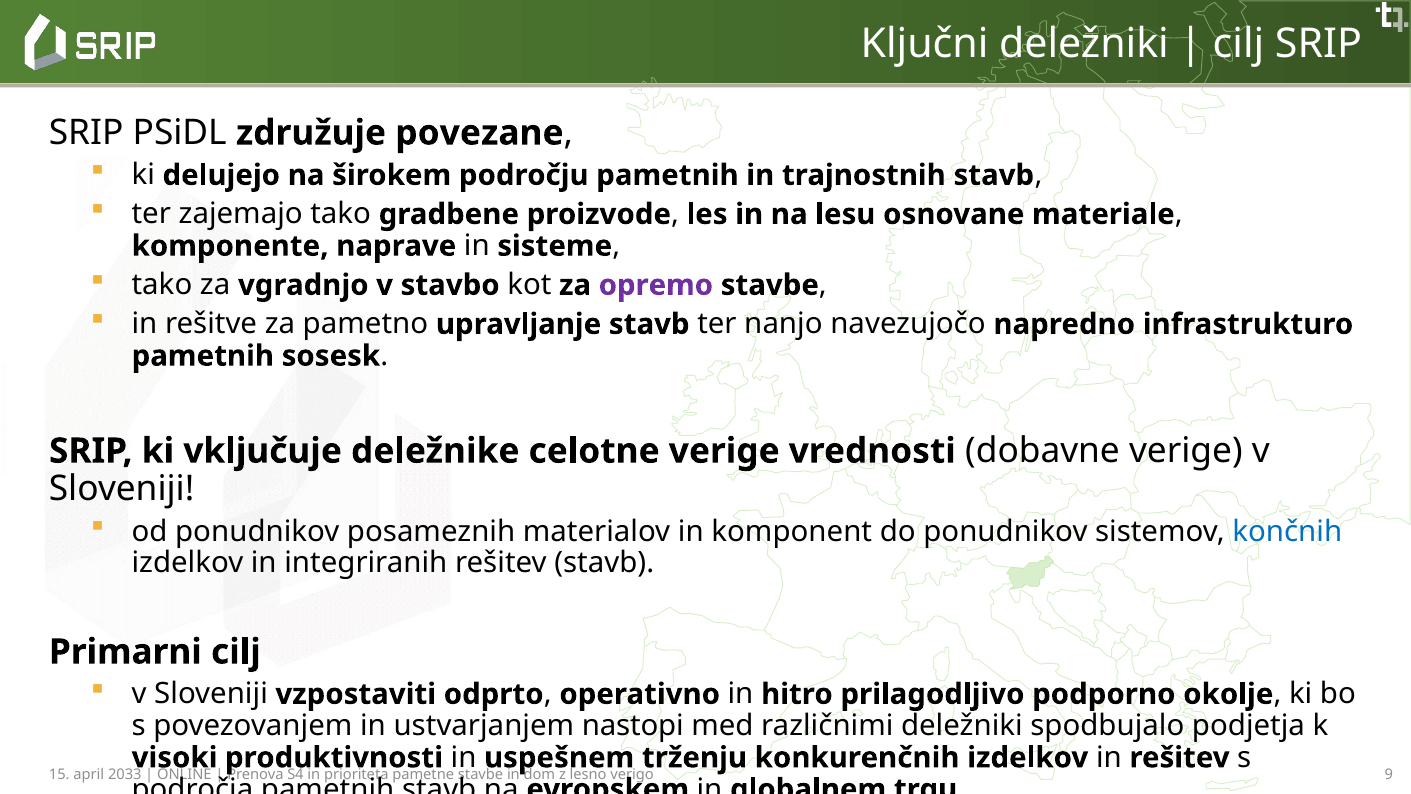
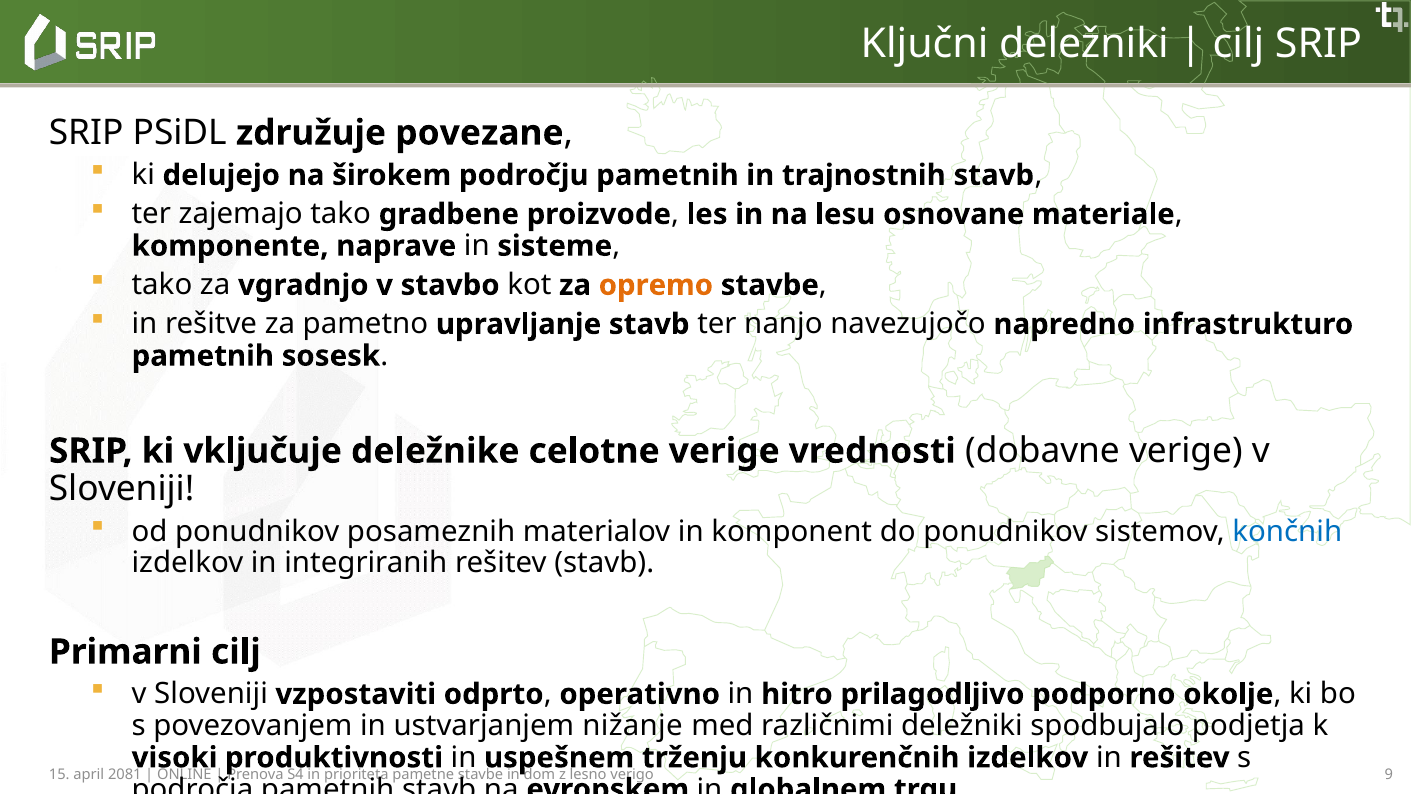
opremo colour: purple -> orange (656, 285)
nastopi: nastopi -> nižanje (633, 726)
2033: 2033 -> 2081 (125, 775)
